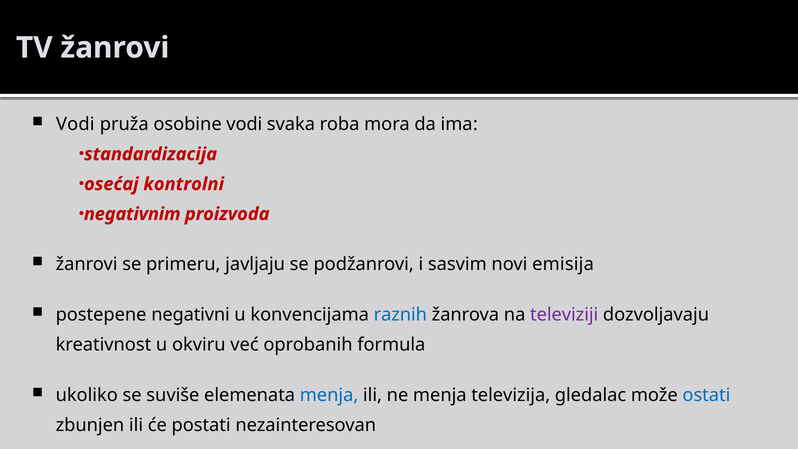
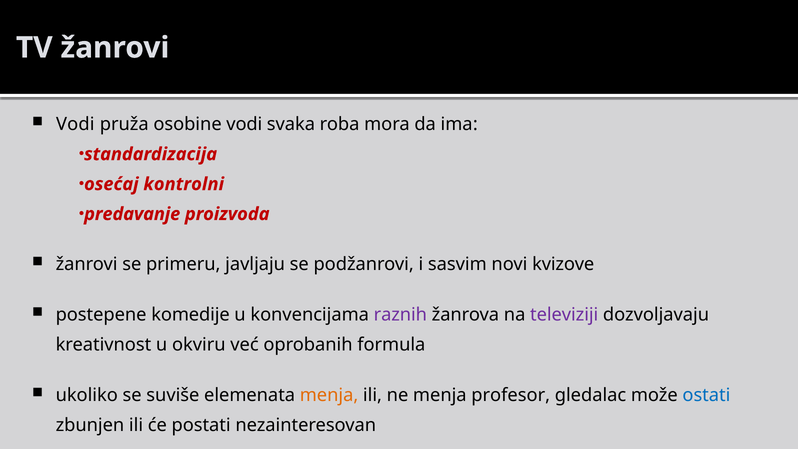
negativnim: negativnim -> predavanje (132, 214)
emisija: emisija -> kvizove (563, 264)
negativni: negativni -> komedije (191, 315)
raznih colour: blue -> purple (400, 315)
menja colour: blue -> orange (329, 395)
televizija: televizija -> profesor (511, 395)
